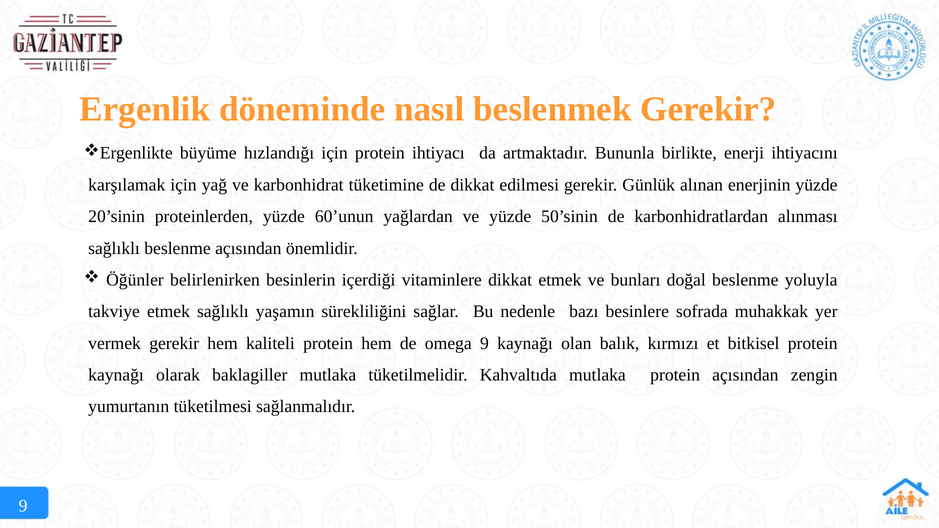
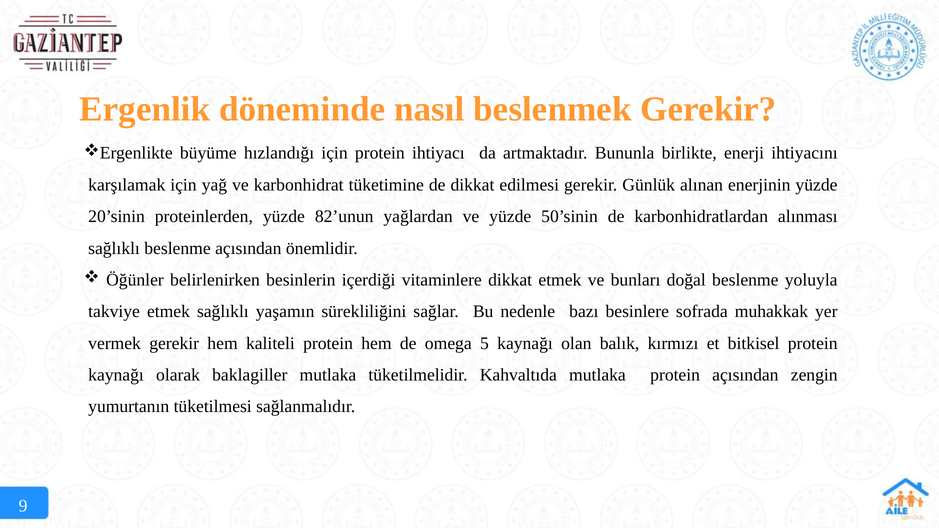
60’unun: 60’unun -> 82’unun (344, 217)
omega 9: 9 -> 5 (484, 343)
